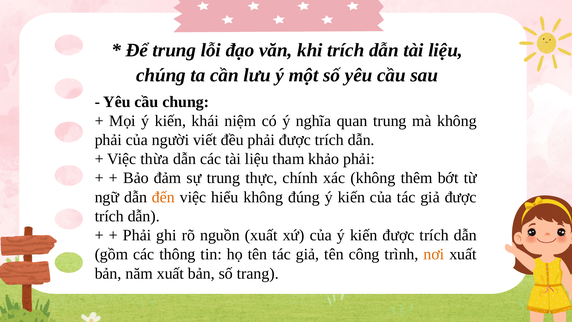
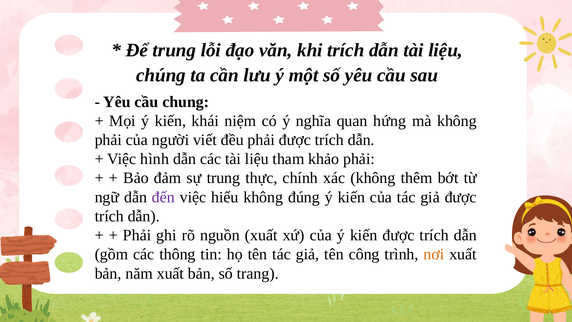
quan trung: trung -> hứng (390, 121)
thừa: thừa -> hình (155, 159)
đến colour: orange -> purple (163, 197)
